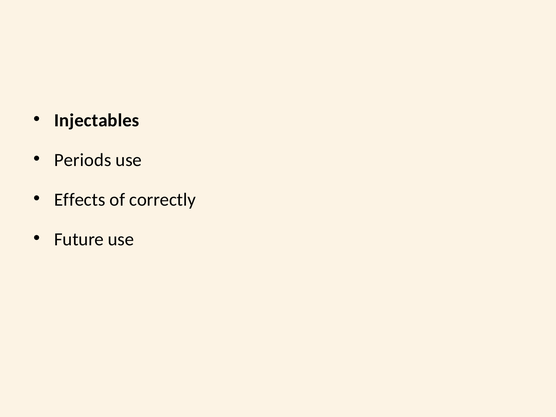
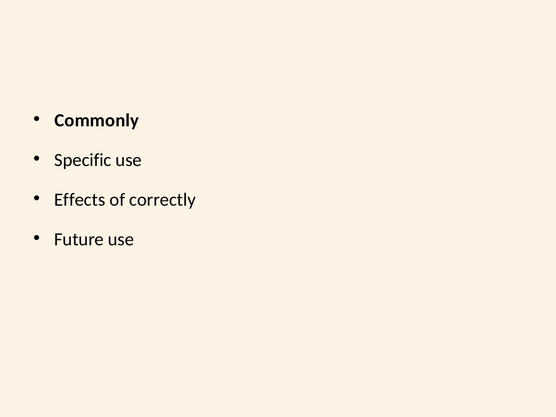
Injectables: Injectables -> Commonly (97, 120)
Periods: Periods -> Specific (83, 160)
